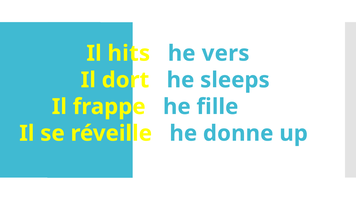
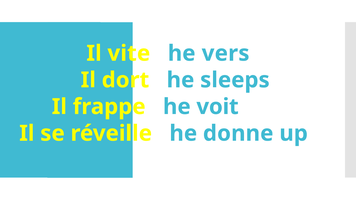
hits: hits -> vite (129, 53)
fille: fille -> voit (218, 107)
